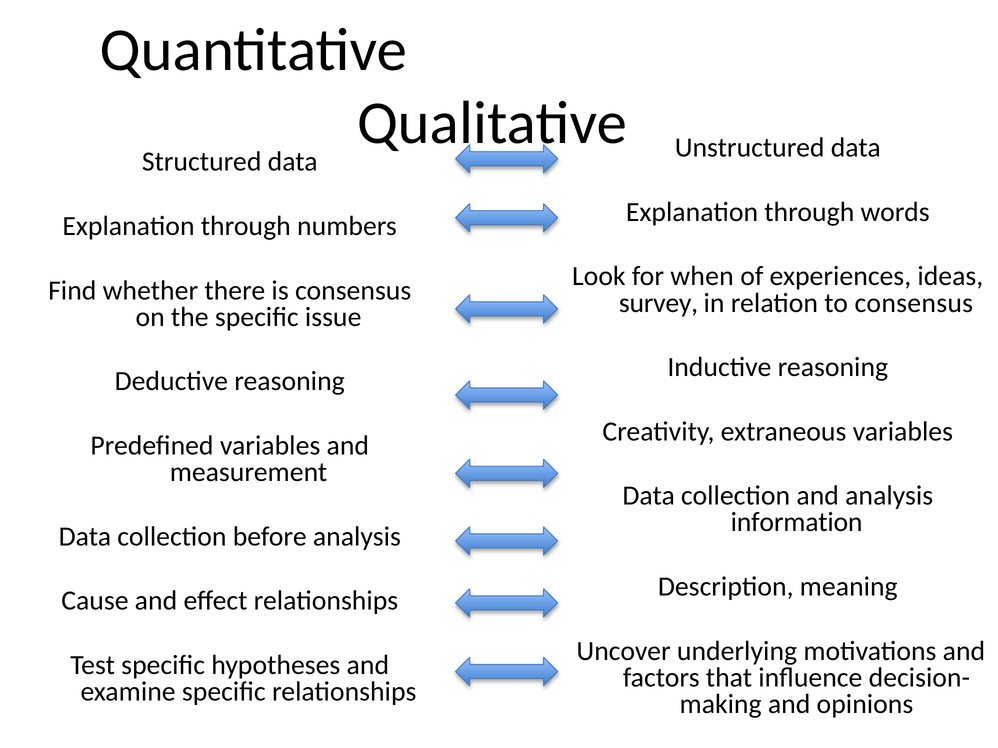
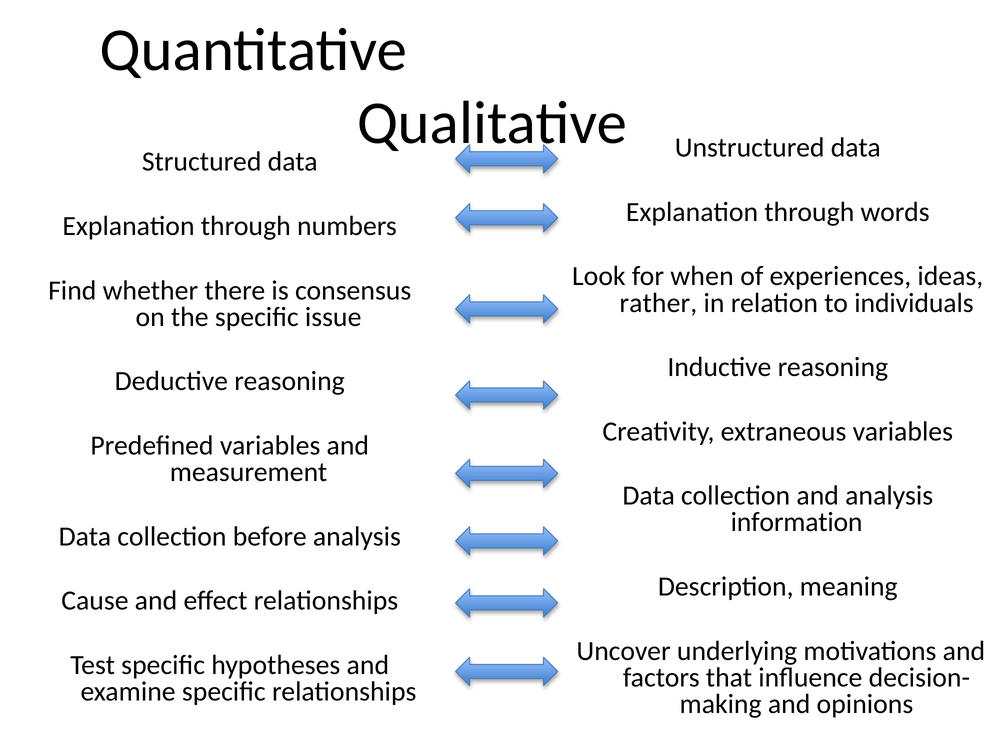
survey: survey -> rather (658, 303)
to consensus: consensus -> individuals (914, 303)
